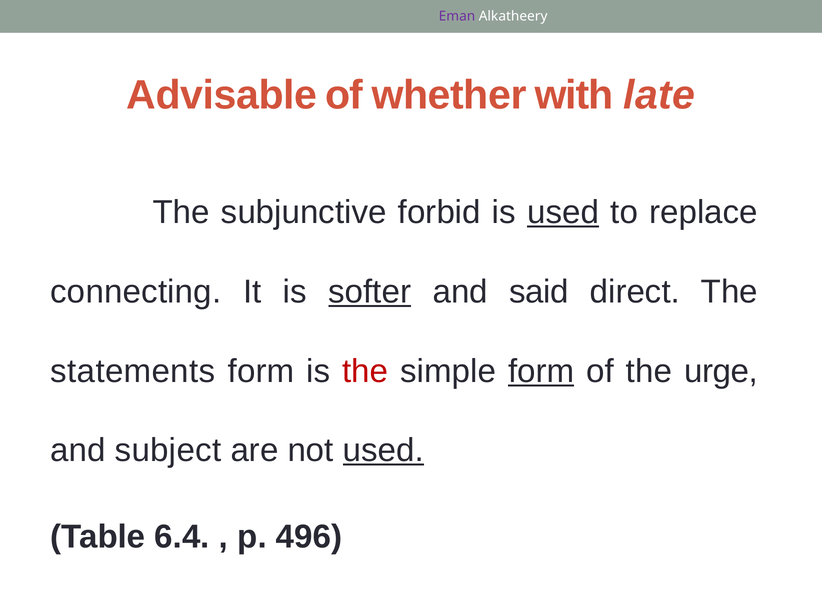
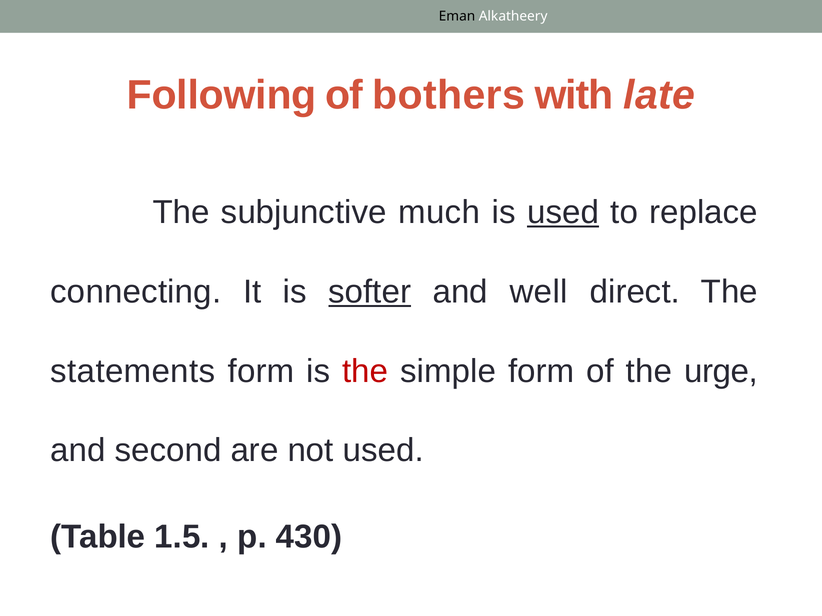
Eman colour: purple -> black (457, 16)
Advisable: Advisable -> Following (222, 95)
whether: whether -> bothers (449, 95)
forbid: forbid -> much (439, 212)
said: said -> well (539, 292)
form underline: present -> none (541, 371)
subject: subject -> second (168, 451)
used underline: present -> none (383, 451)
6.4: 6.4 -> 1.5 (182, 537)
496: 496 -> 430 (309, 537)
